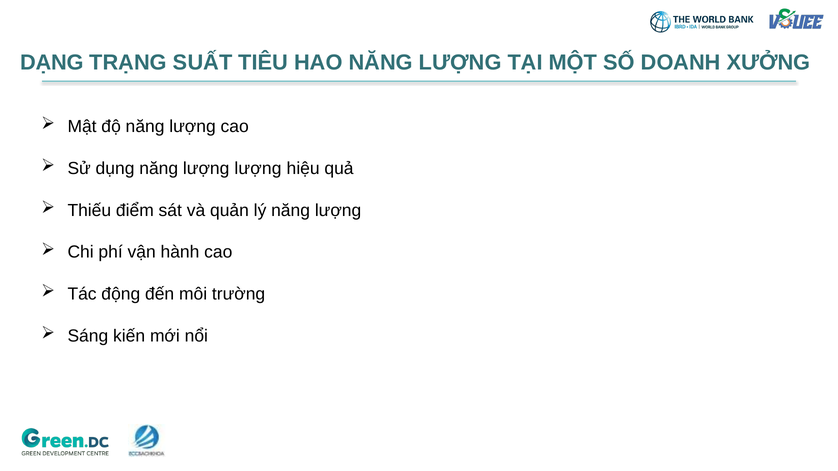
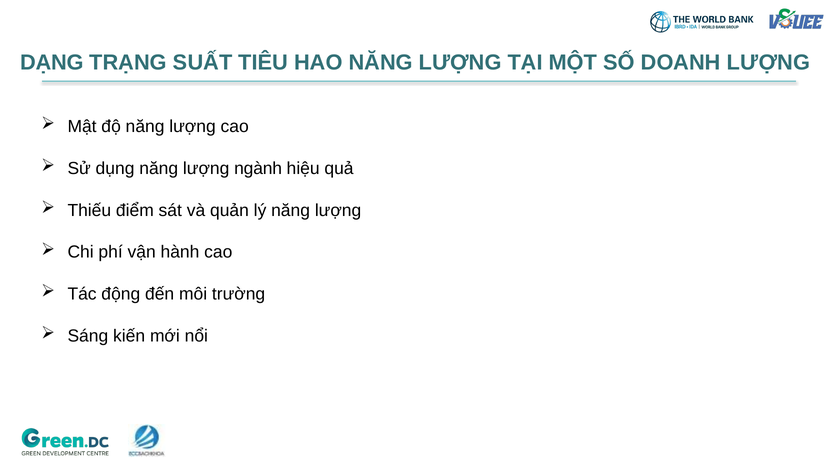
DOANH XƯỞNG: XƯỞNG -> LƯỢNG (768, 62)
lượng lượng: lượng -> ngành (258, 169)
